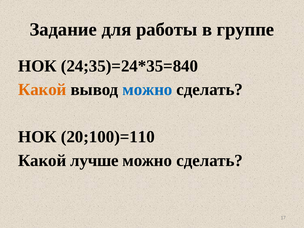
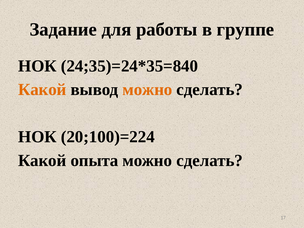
можно colour: blue -> orange (147, 90)
20;100)=110: 20;100)=110 -> 20;100)=224 (108, 137)
лучше: лучше -> опыта (94, 161)
